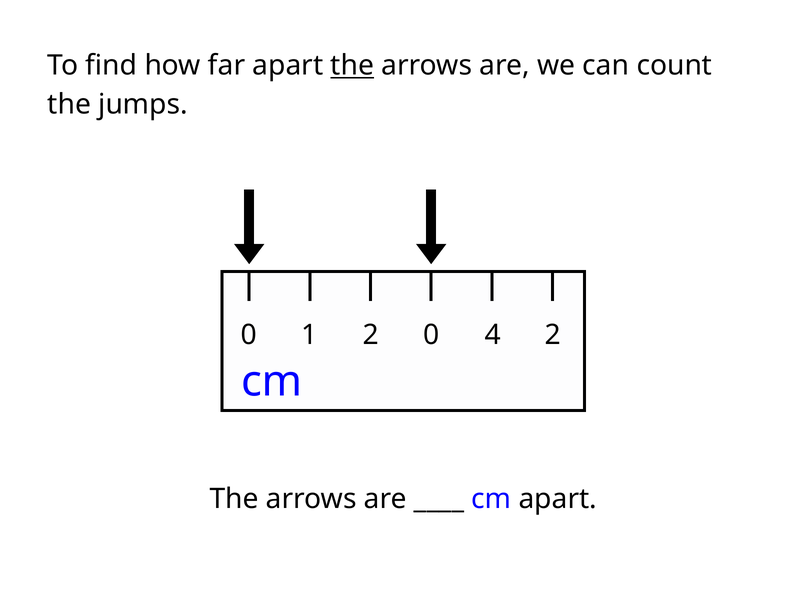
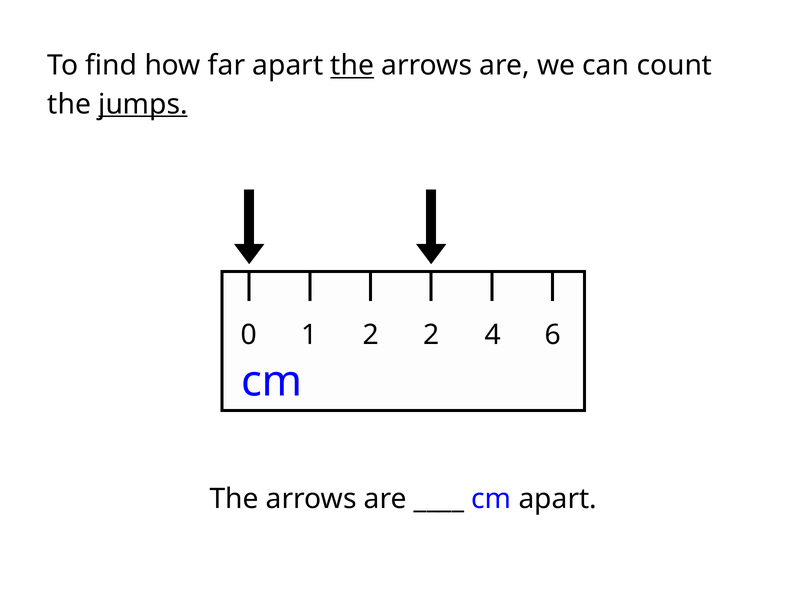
jumps underline: none -> present (143, 104)
2 0: 0 -> 2 (432, 335)
4 2: 2 -> 6 (553, 335)
